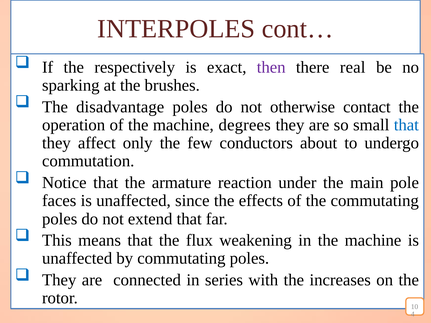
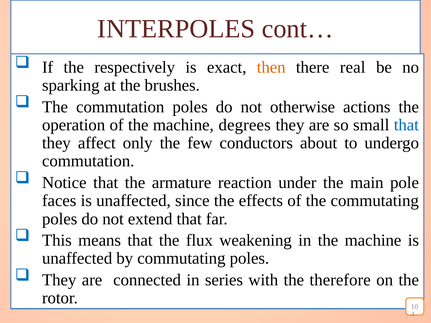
then colour: purple -> orange (271, 67)
The disadvantage: disadvantage -> commutation (120, 107)
contact: contact -> actions (367, 107)
increases: increases -> therefore (340, 280)
